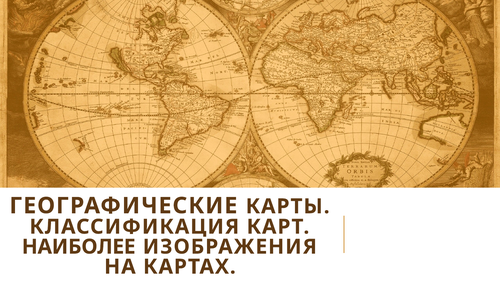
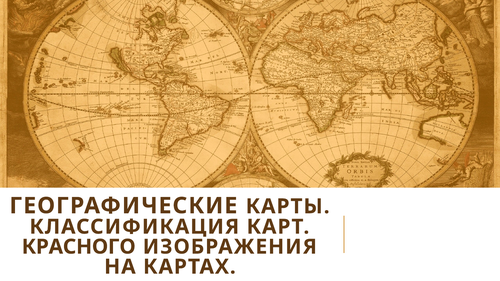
НАИБОЛЕЕ: НАИБОЛЕЕ -> КРАСНОГО (79, 247)
